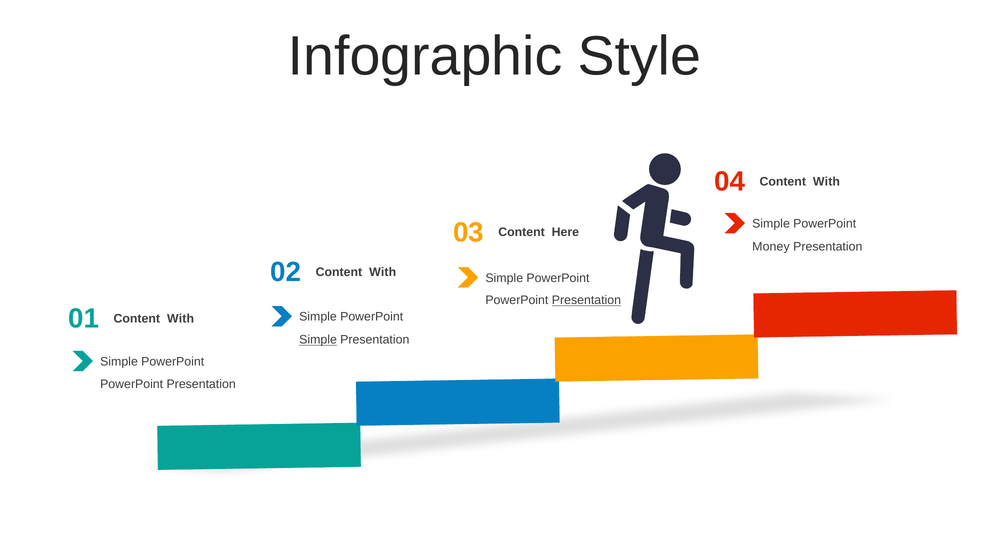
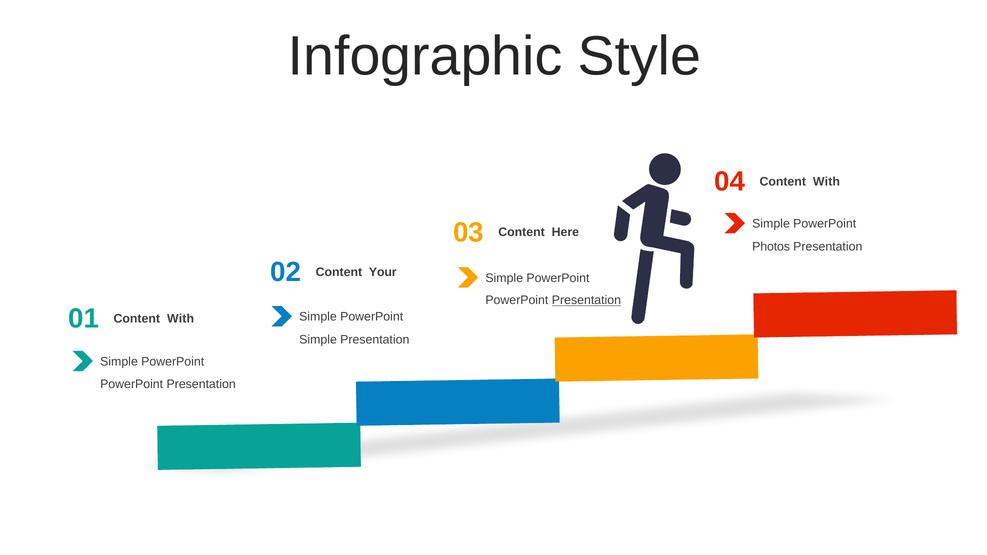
Money: Money -> Photos (771, 247)
02 Content With: With -> Your (383, 272)
Simple underline: present -> none (318, 340)
